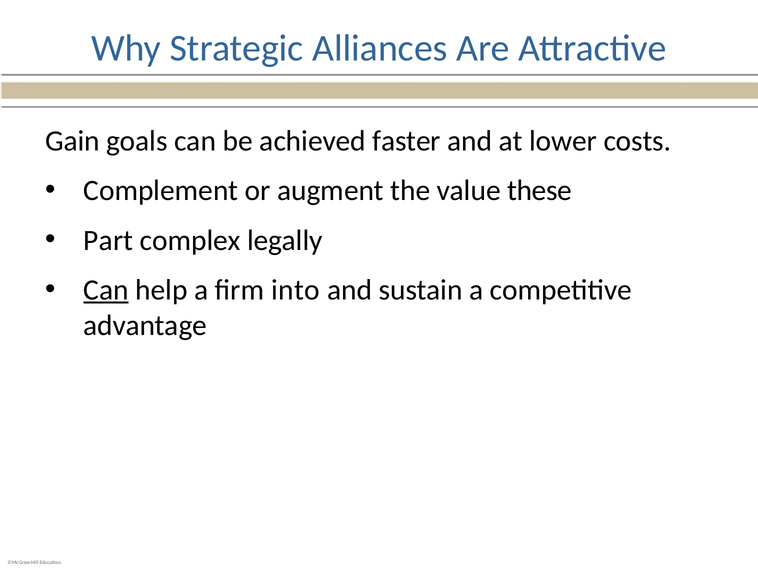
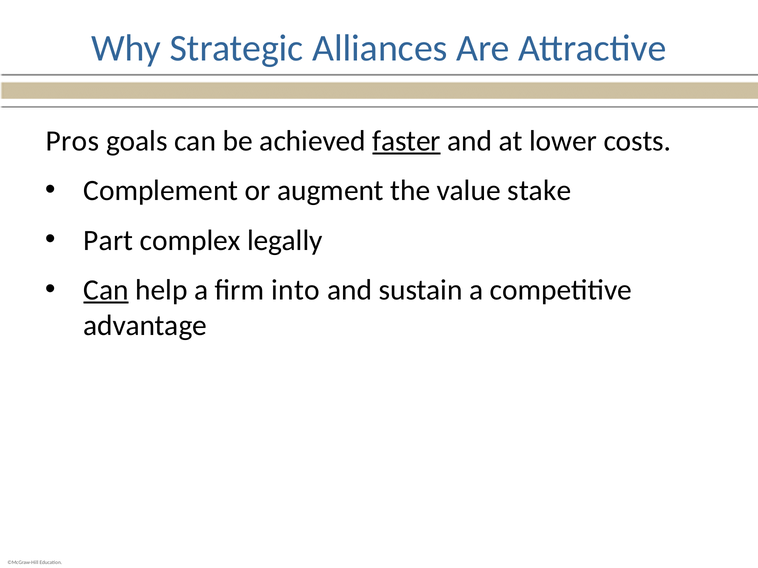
Gain: Gain -> Pros (72, 141)
faster underline: none -> present (407, 141)
these: these -> stake (539, 191)
